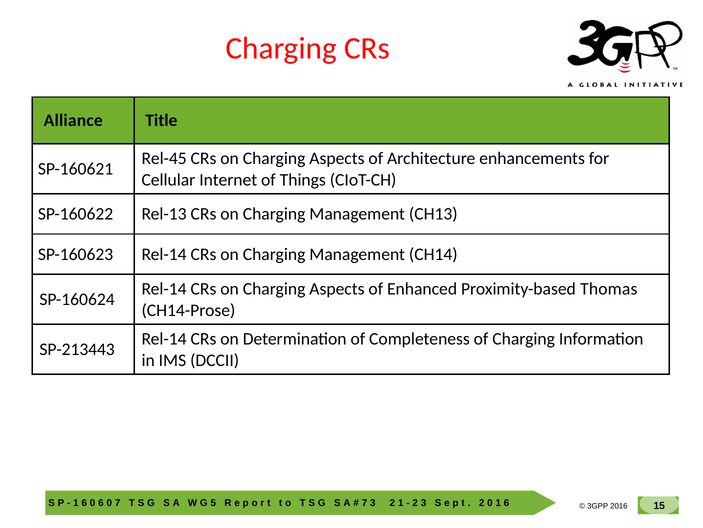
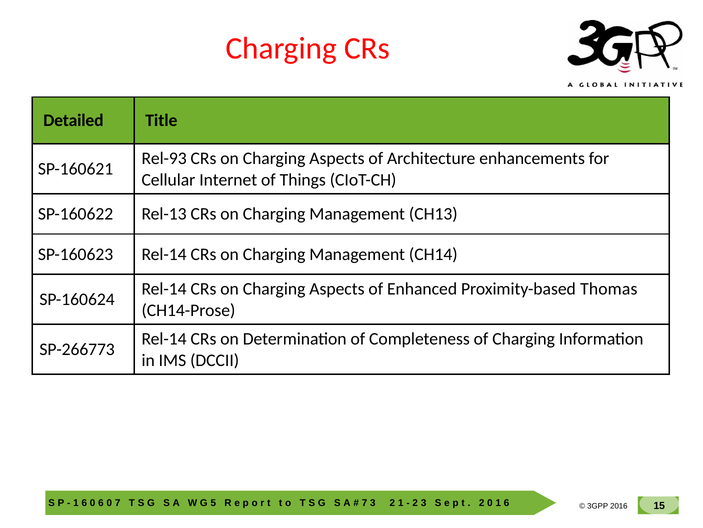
Alliance: Alliance -> Detailed (73, 120)
Rel-45: Rel-45 -> Rel-93 (164, 158)
SP-213443: SP-213443 -> SP-266773 (77, 349)
